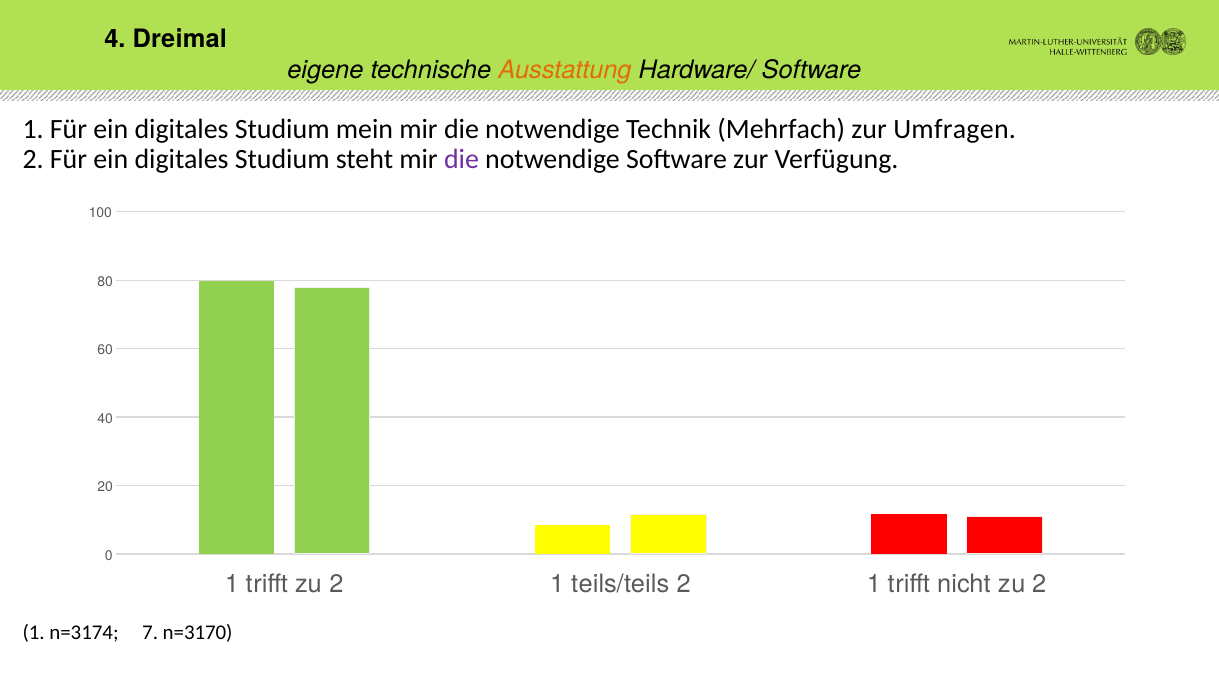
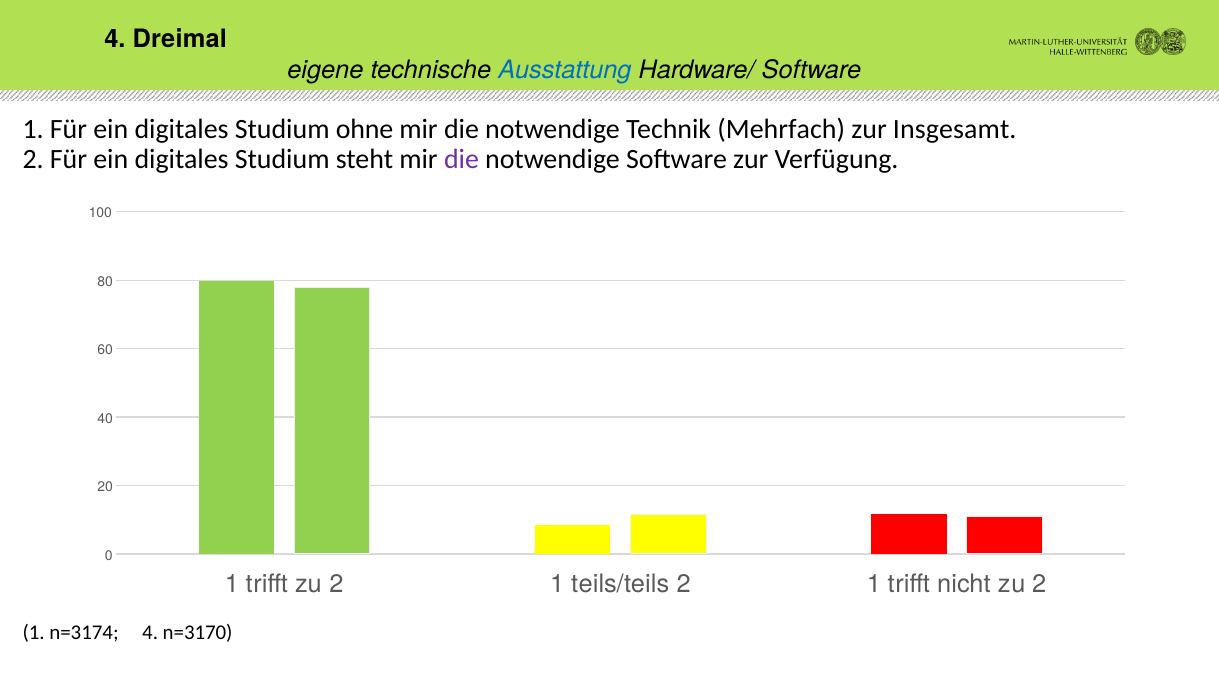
Ausstattung colour: orange -> blue (565, 70)
mein: mein -> ohne (365, 129)
Umfragen: Umfragen -> Insgesamt (955, 129)
n=3174 7: 7 -> 4 (150, 633)
